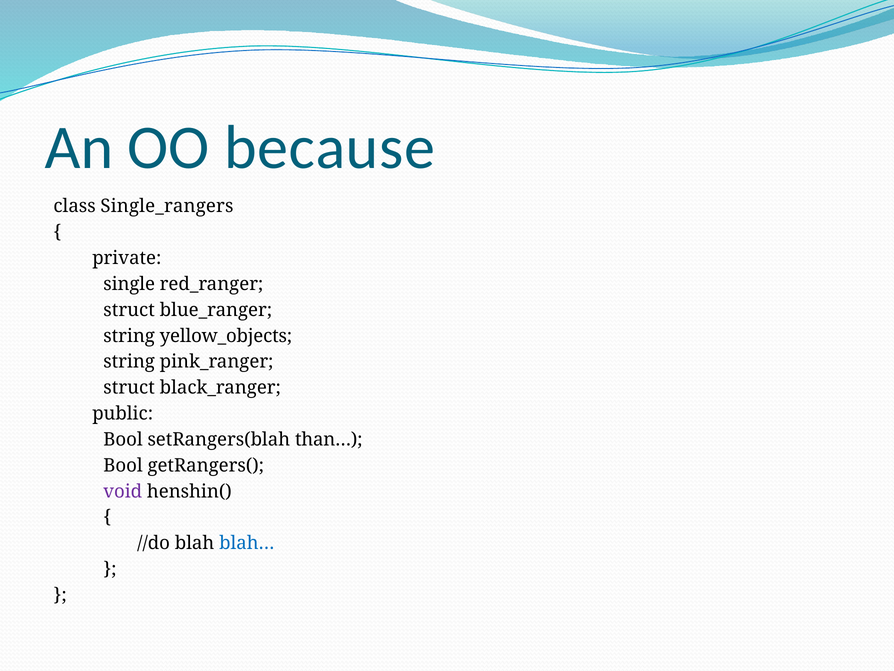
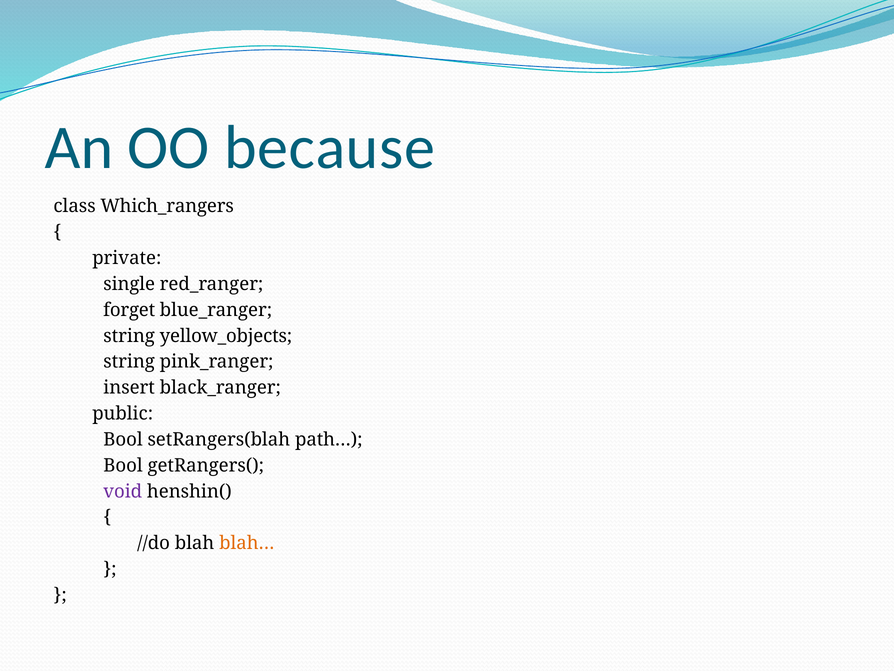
Single_rangers: Single_rangers -> Which_rangers (167, 206)
struct: struct -> forget (129, 310)
struct: struct -> insert (129, 387)
than…: than… -> path… (329, 439)
blah… colour: blue -> orange (247, 543)
